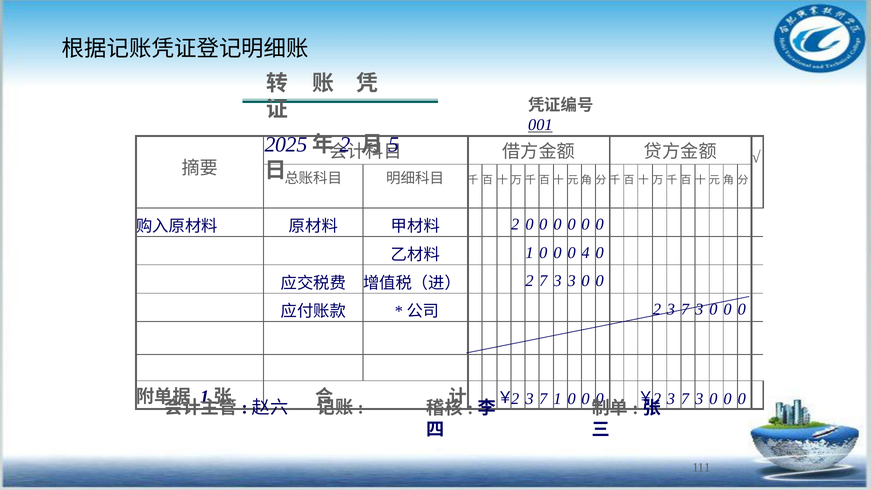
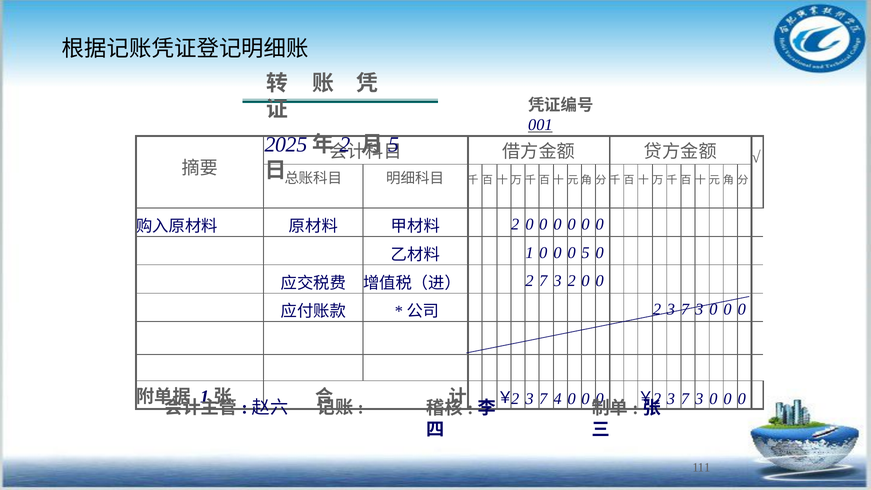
4: 4 -> 5 (586, 253)
3 3: 3 -> 2 (572, 281)
7 1: 1 -> 4 (558, 399)
